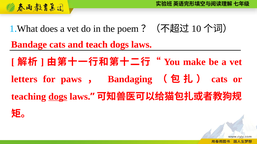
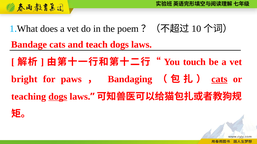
make: make -> touch (194, 62)
letters: letters -> bright (24, 80)
cats underline: none -> present (219, 80)
